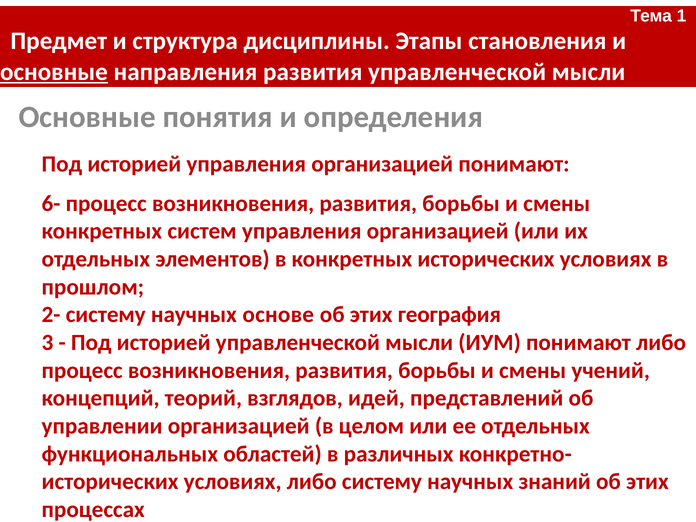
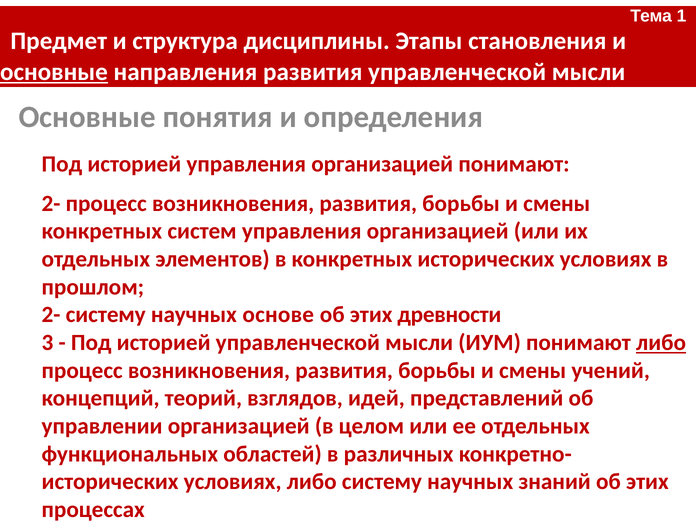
6-: 6- -> 2- (51, 203)
география: география -> древности (449, 315)
либо underline: none -> present (661, 343)
